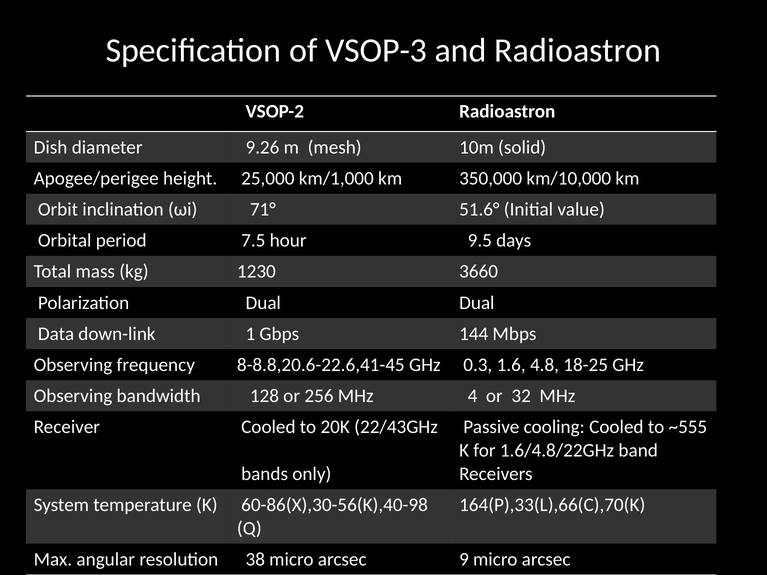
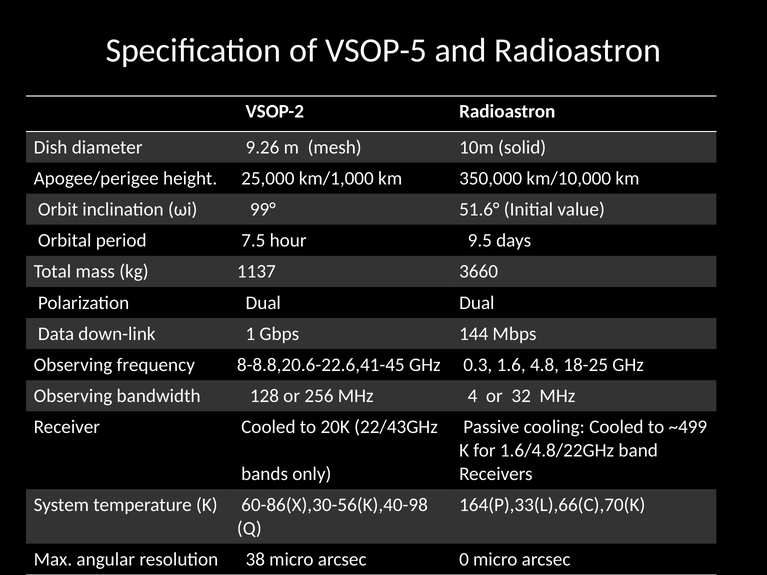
VSOP-3: VSOP-3 -> VSOP-5 (376, 50)
71°: 71° -> 99° (263, 210)
1230: 1230 -> 1137 (256, 272)
~555: ~555 -> ~499 (688, 427)
9: 9 -> 0 (464, 560)
